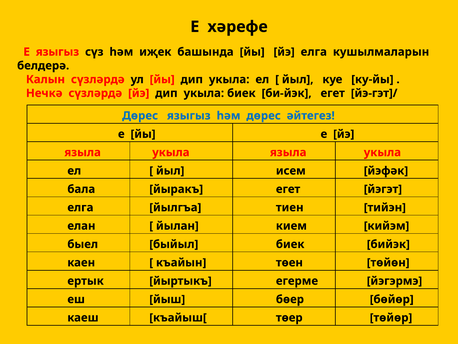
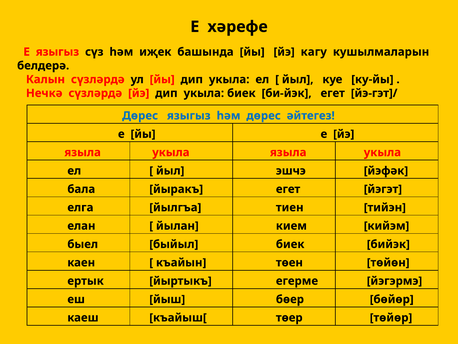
йэ елга: елга -> кагу (314, 52)
исем: исем -> эшчэ (291, 171)
